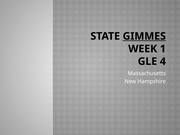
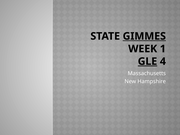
GLE underline: none -> present (147, 61)
